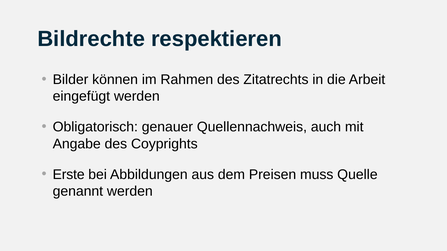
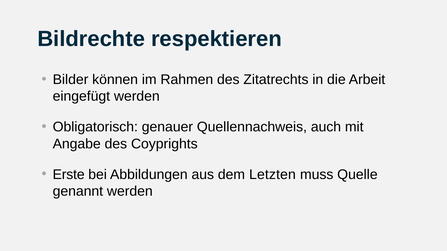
Preisen: Preisen -> Letzten (272, 175)
